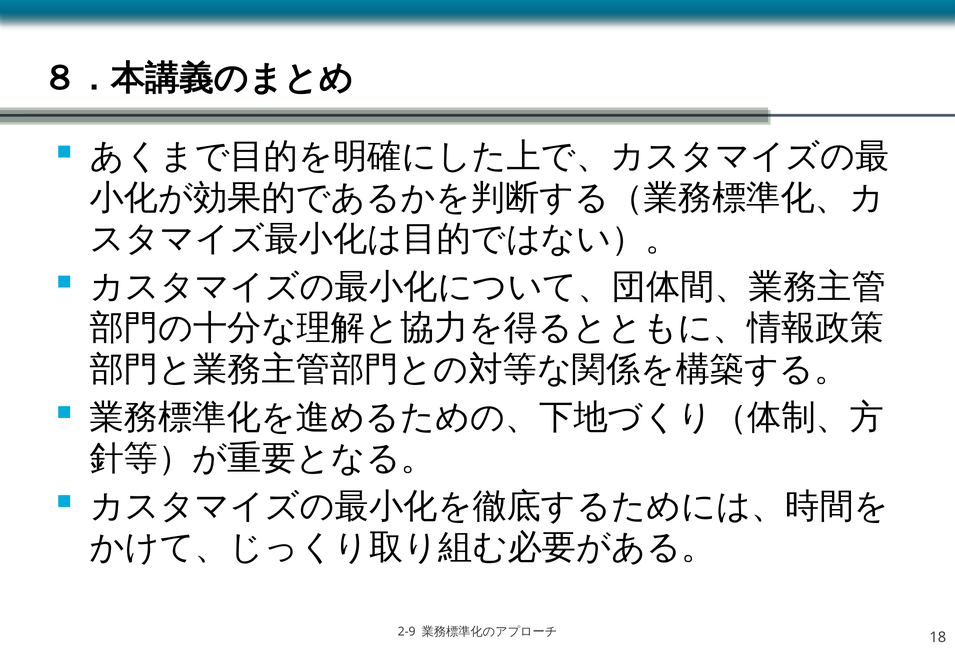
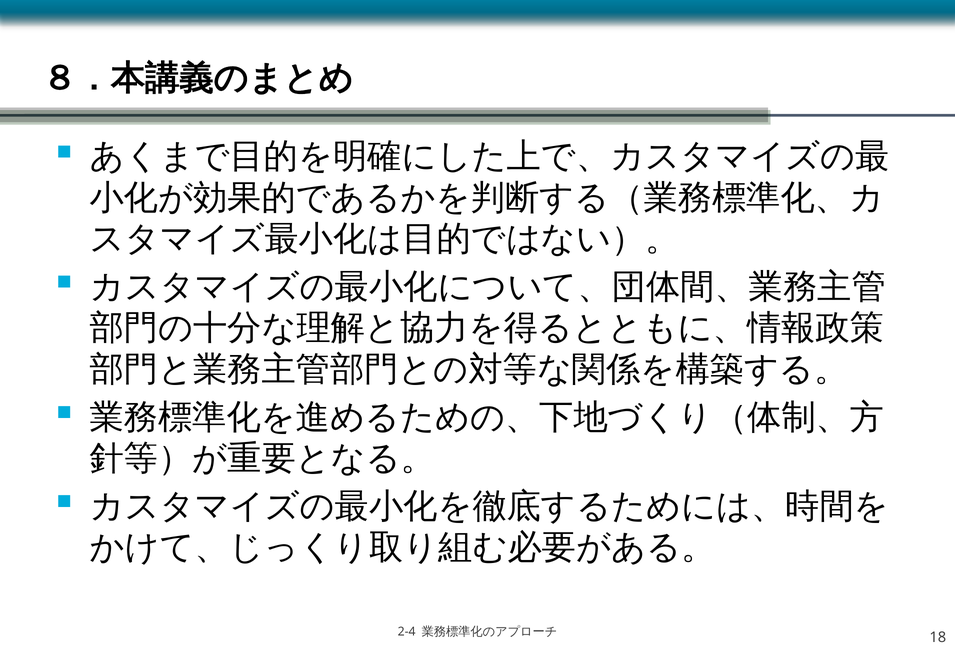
2-9: 2-9 -> 2-4 (407, 632)
